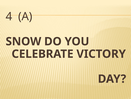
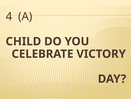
SNOW: SNOW -> CHILD (23, 41)
